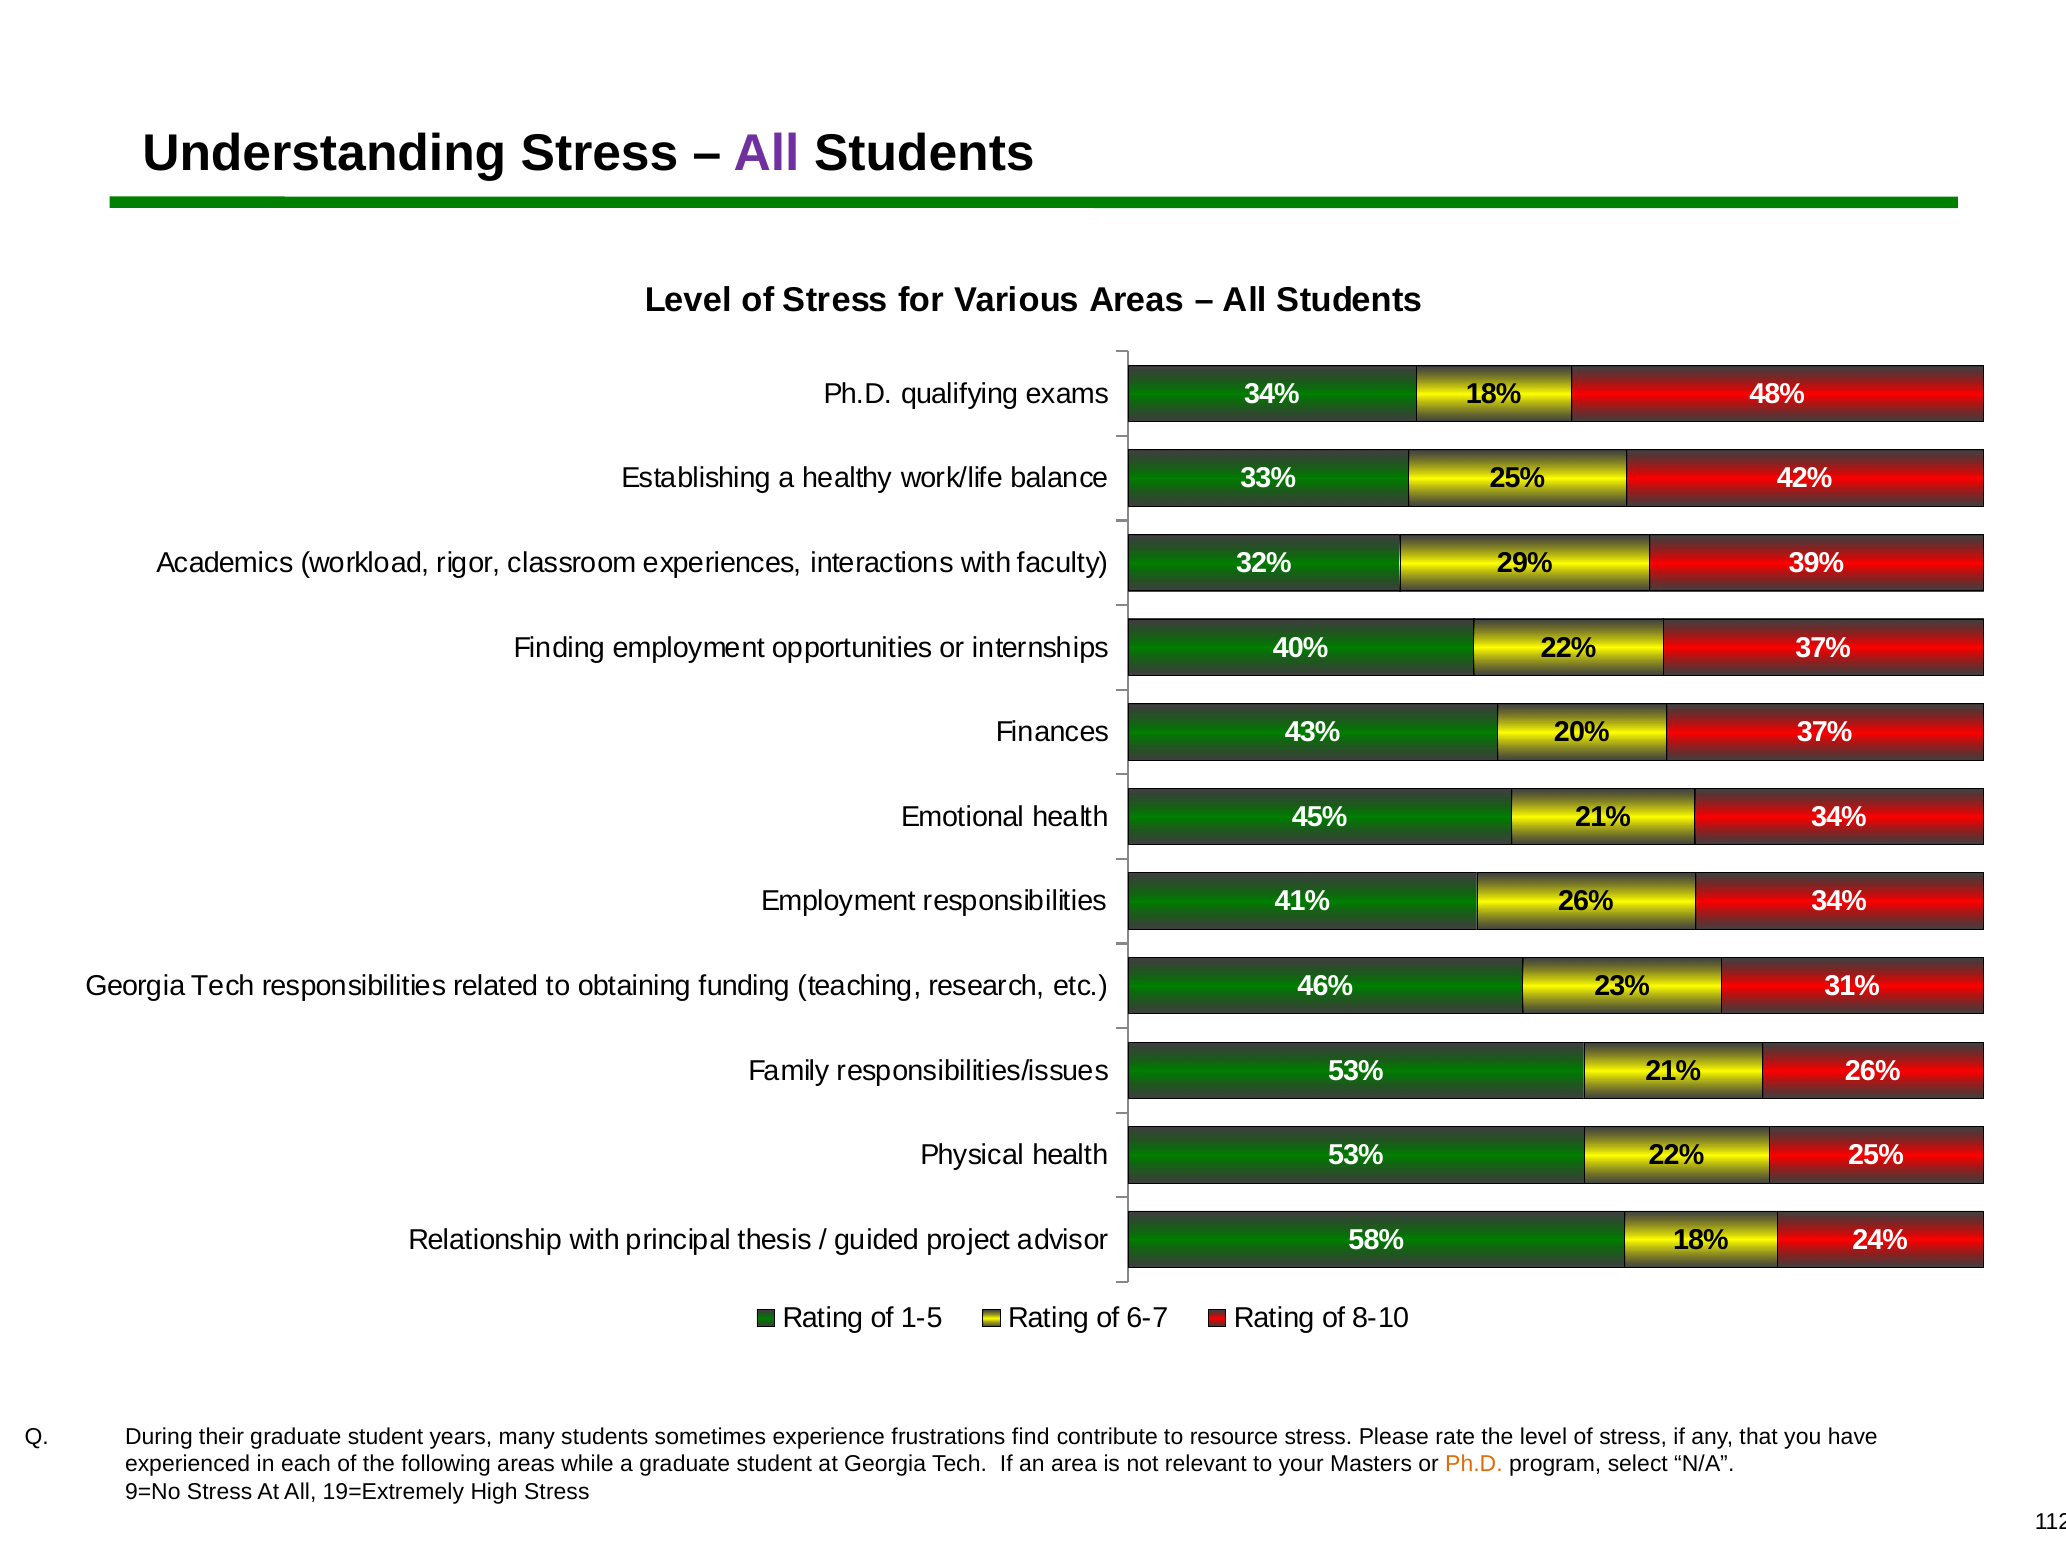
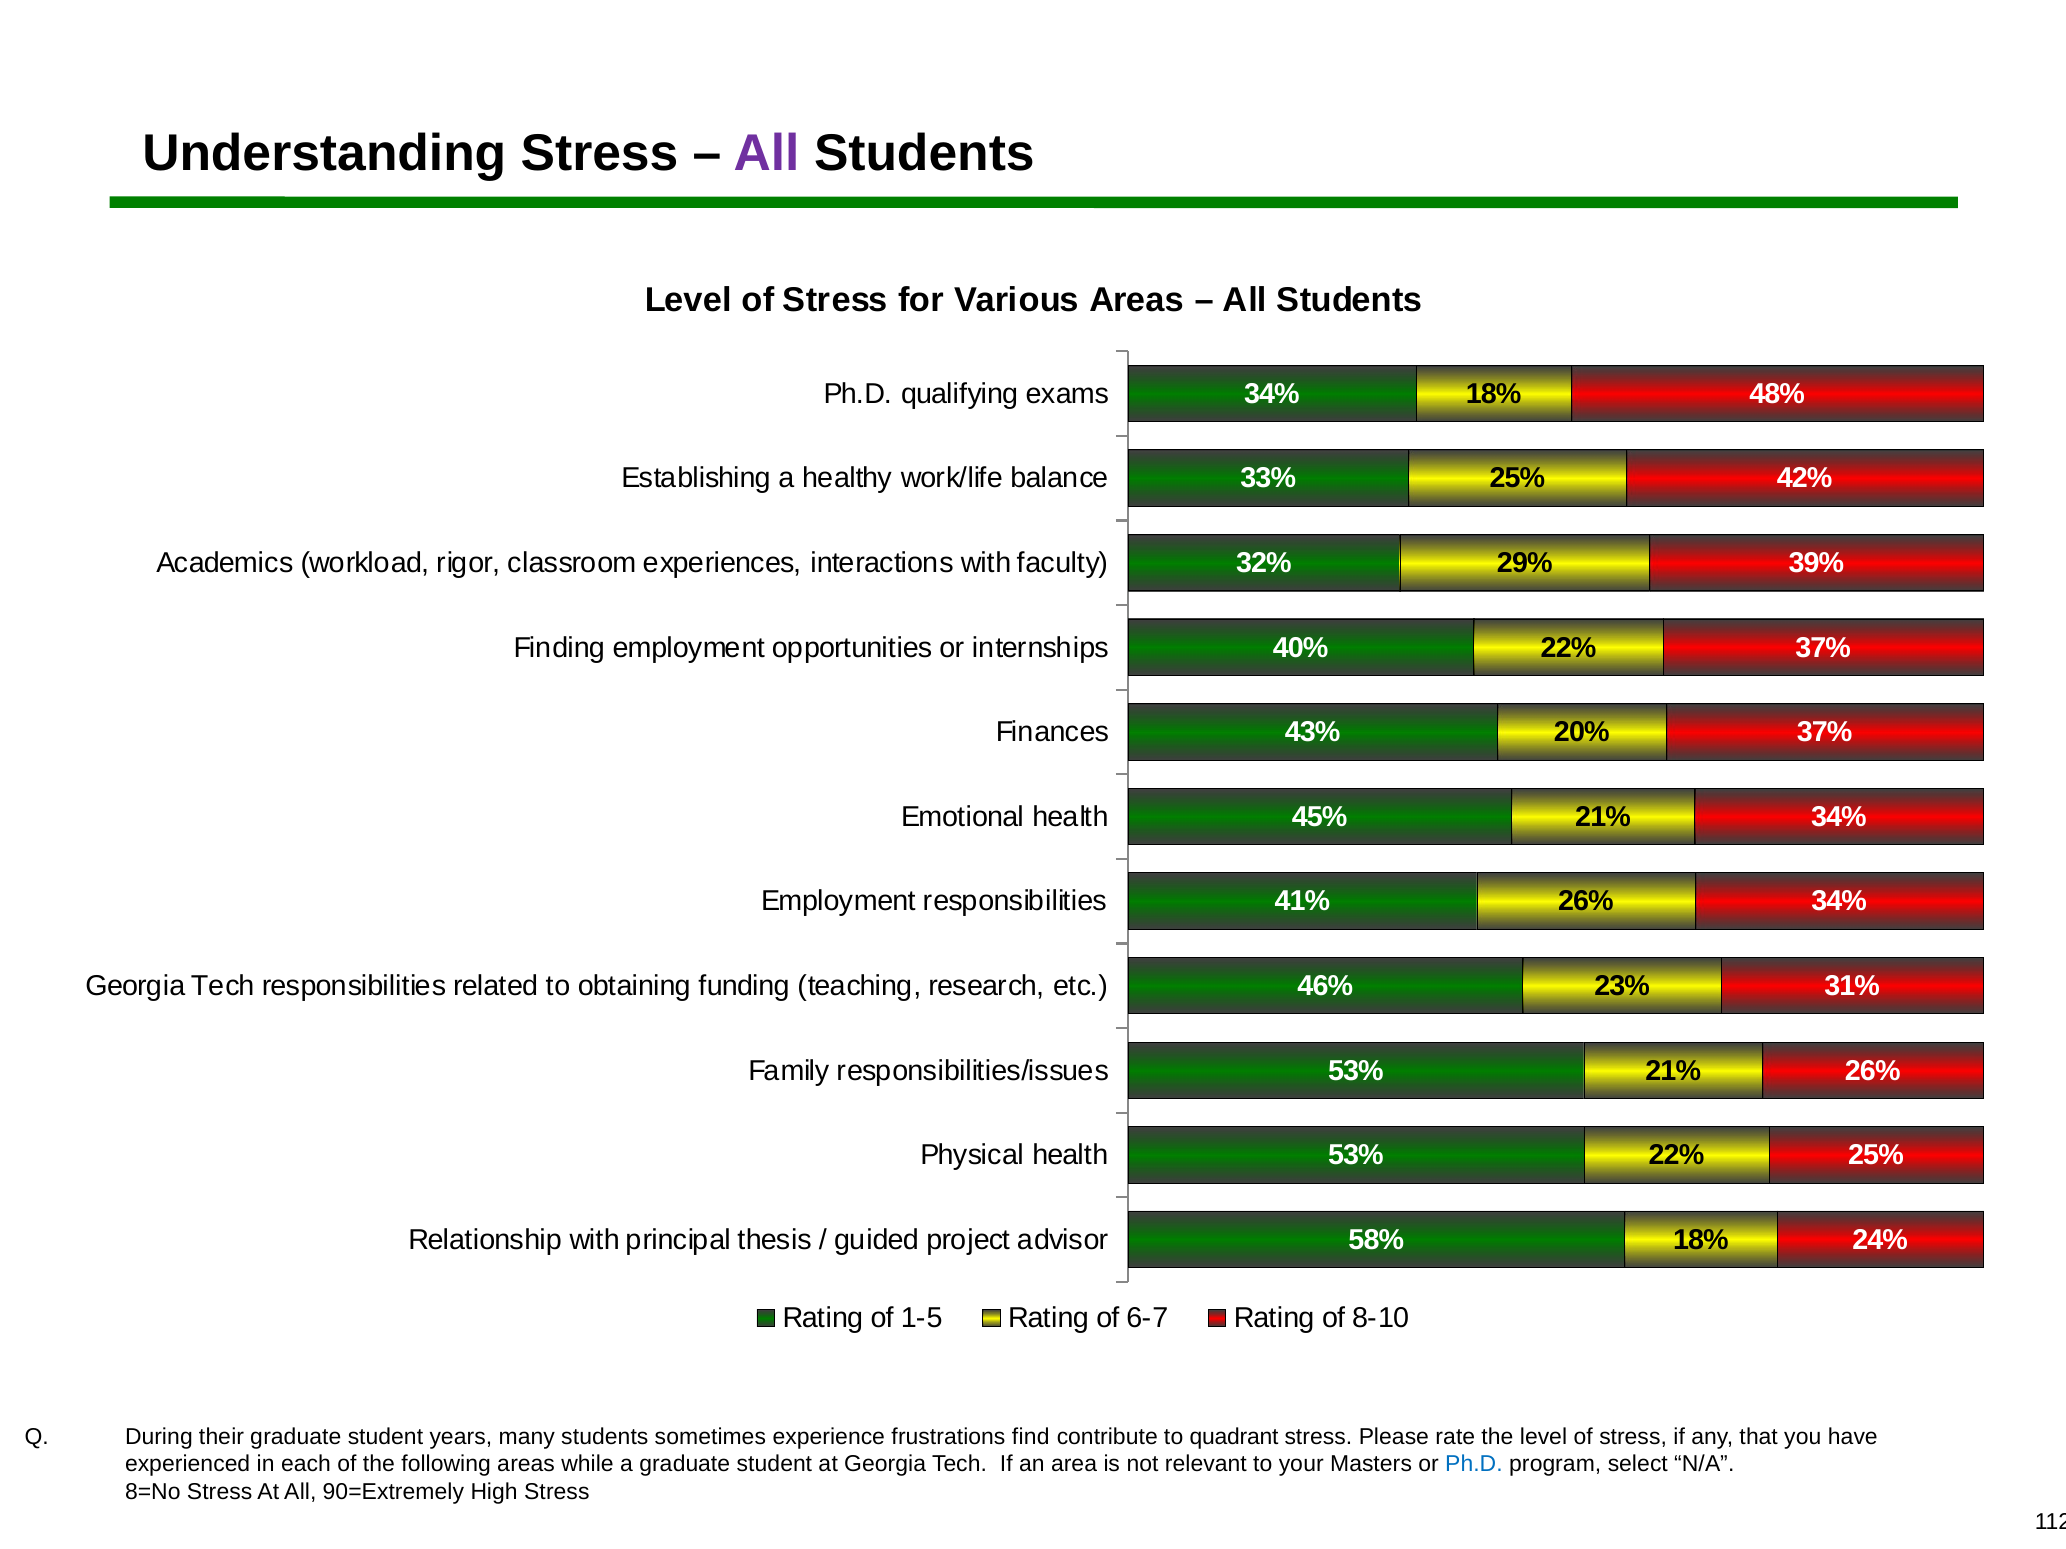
resource: resource -> quadrant (1234, 1437)
Ph.D colour: orange -> blue (1474, 1465)
9=No: 9=No -> 8=No (153, 1492)
19=Extremely: 19=Extremely -> 90=Extremely (393, 1492)
